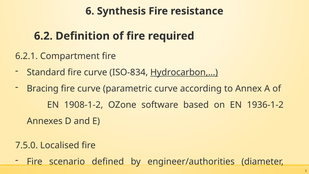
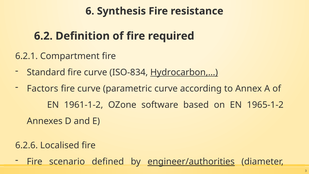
Bracing: Bracing -> Factors (43, 89)
1908-1-2: 1908-1-2 -> 1961-1-2 (84, 105)
1936-1-2: 1936-1-2 -> 1965-1-2 (265, 105)
7.5.0: 7.5.0 -> 6.2.6 (27, 145)
engineer/authorities underline: none -> present (191, 162)
